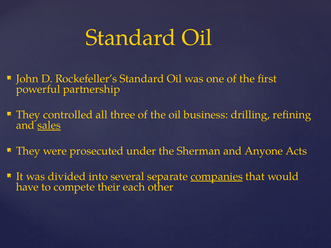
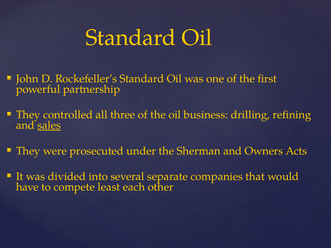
Anyone: Anyone -> Owners (264, 151)
companies underline: present -> none (217, 177)
their: their -> least (109, 187)
